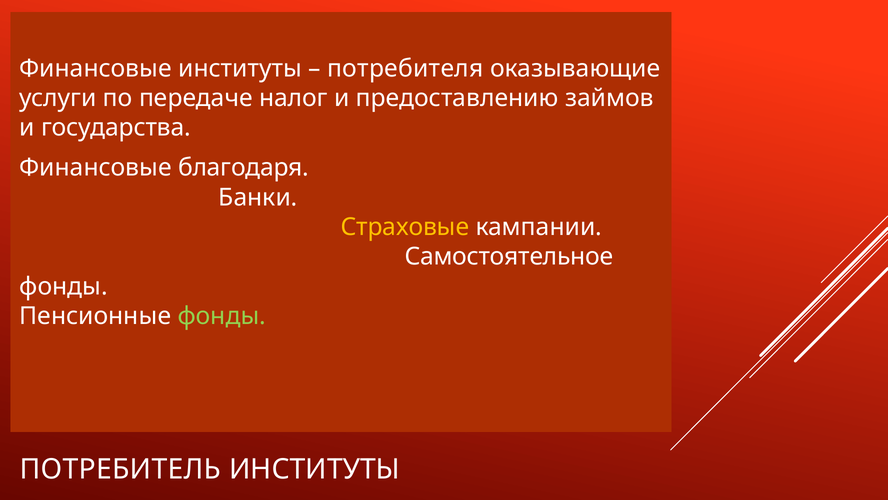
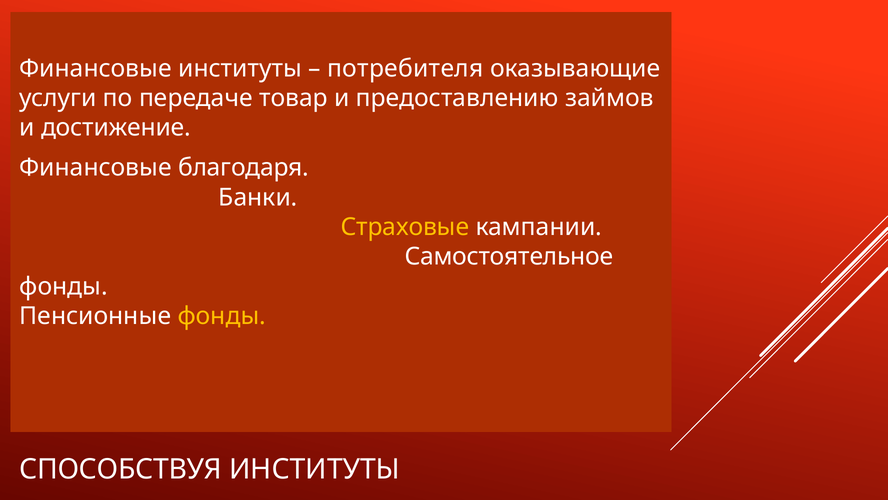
налог: налог -> товар (293, 98)
государства: государства -> достижение (116, 128)
фонды colour: light green -> yellow (222, 316)
ПОТРЕБИТЕЛЬ: ПОТРЕБИТЕЛЬ -> СПОСОБСТВУЯ (121, 469)
